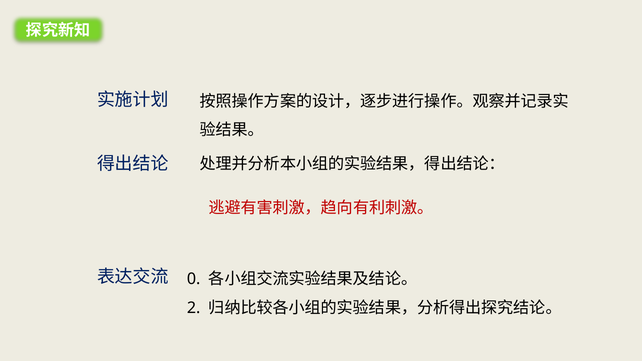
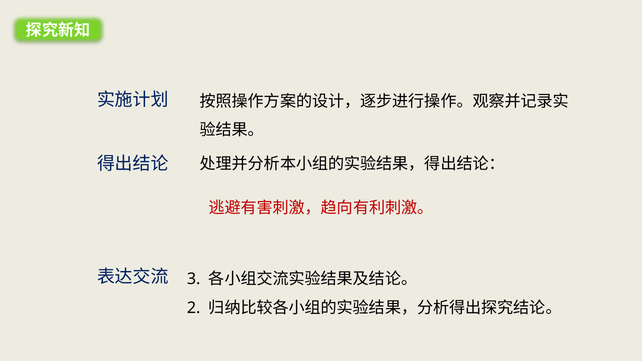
0: 0 -> 3 (194, 279)
